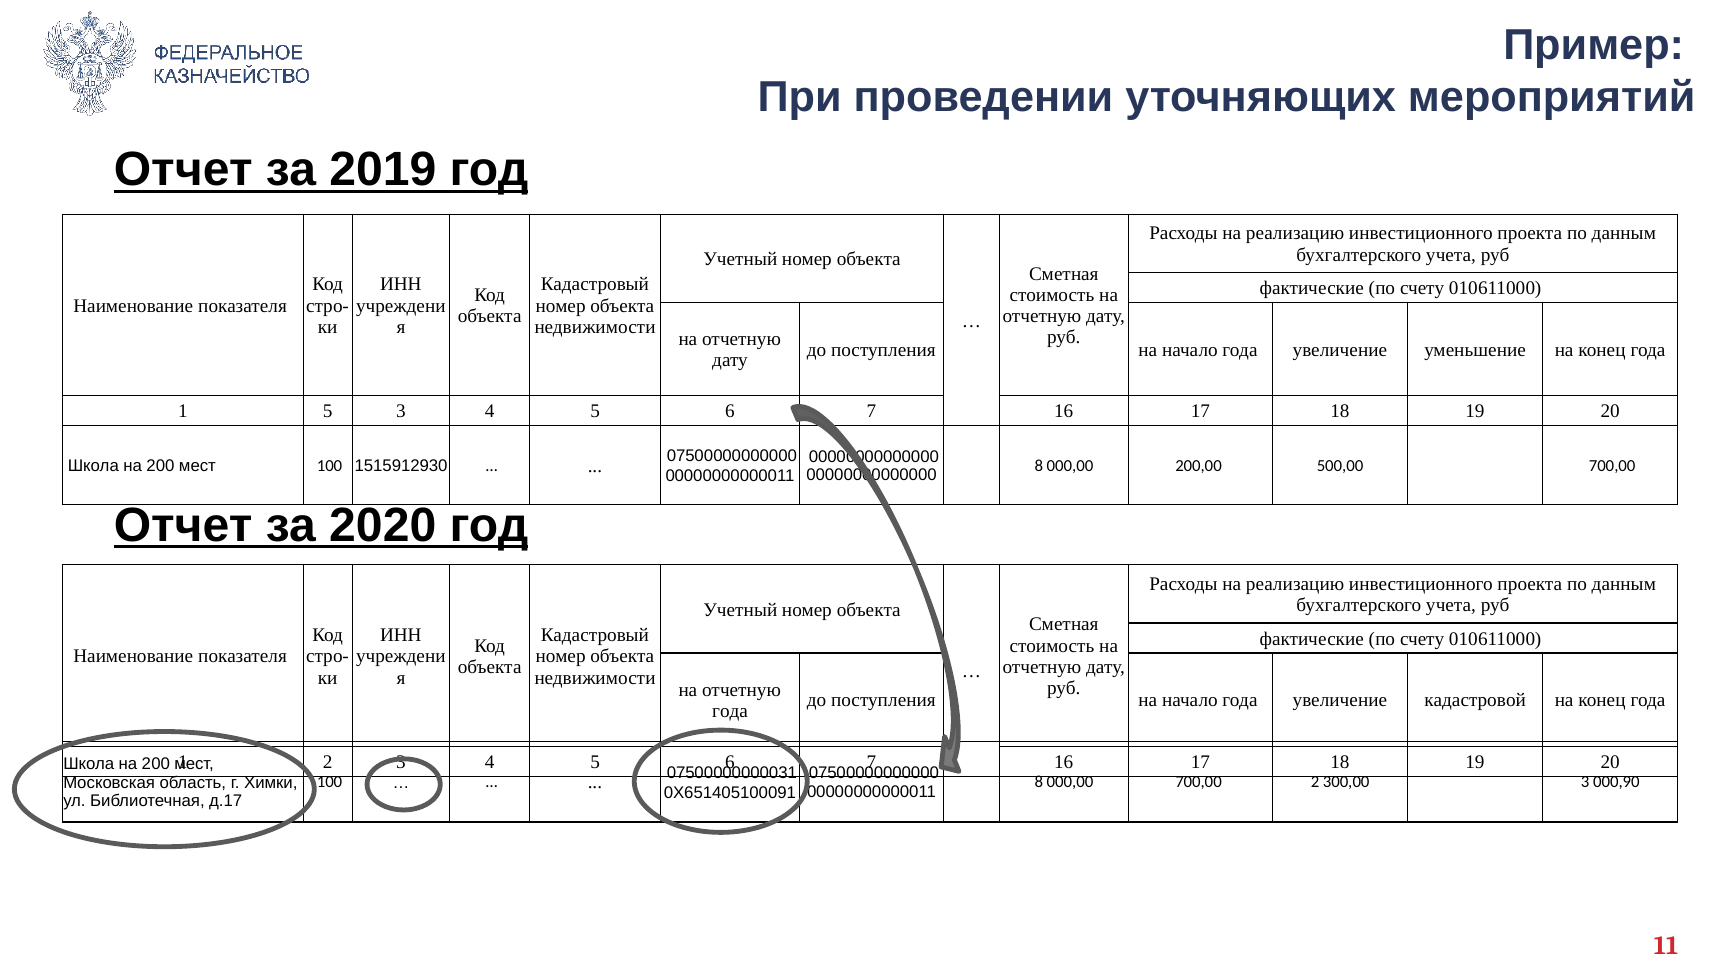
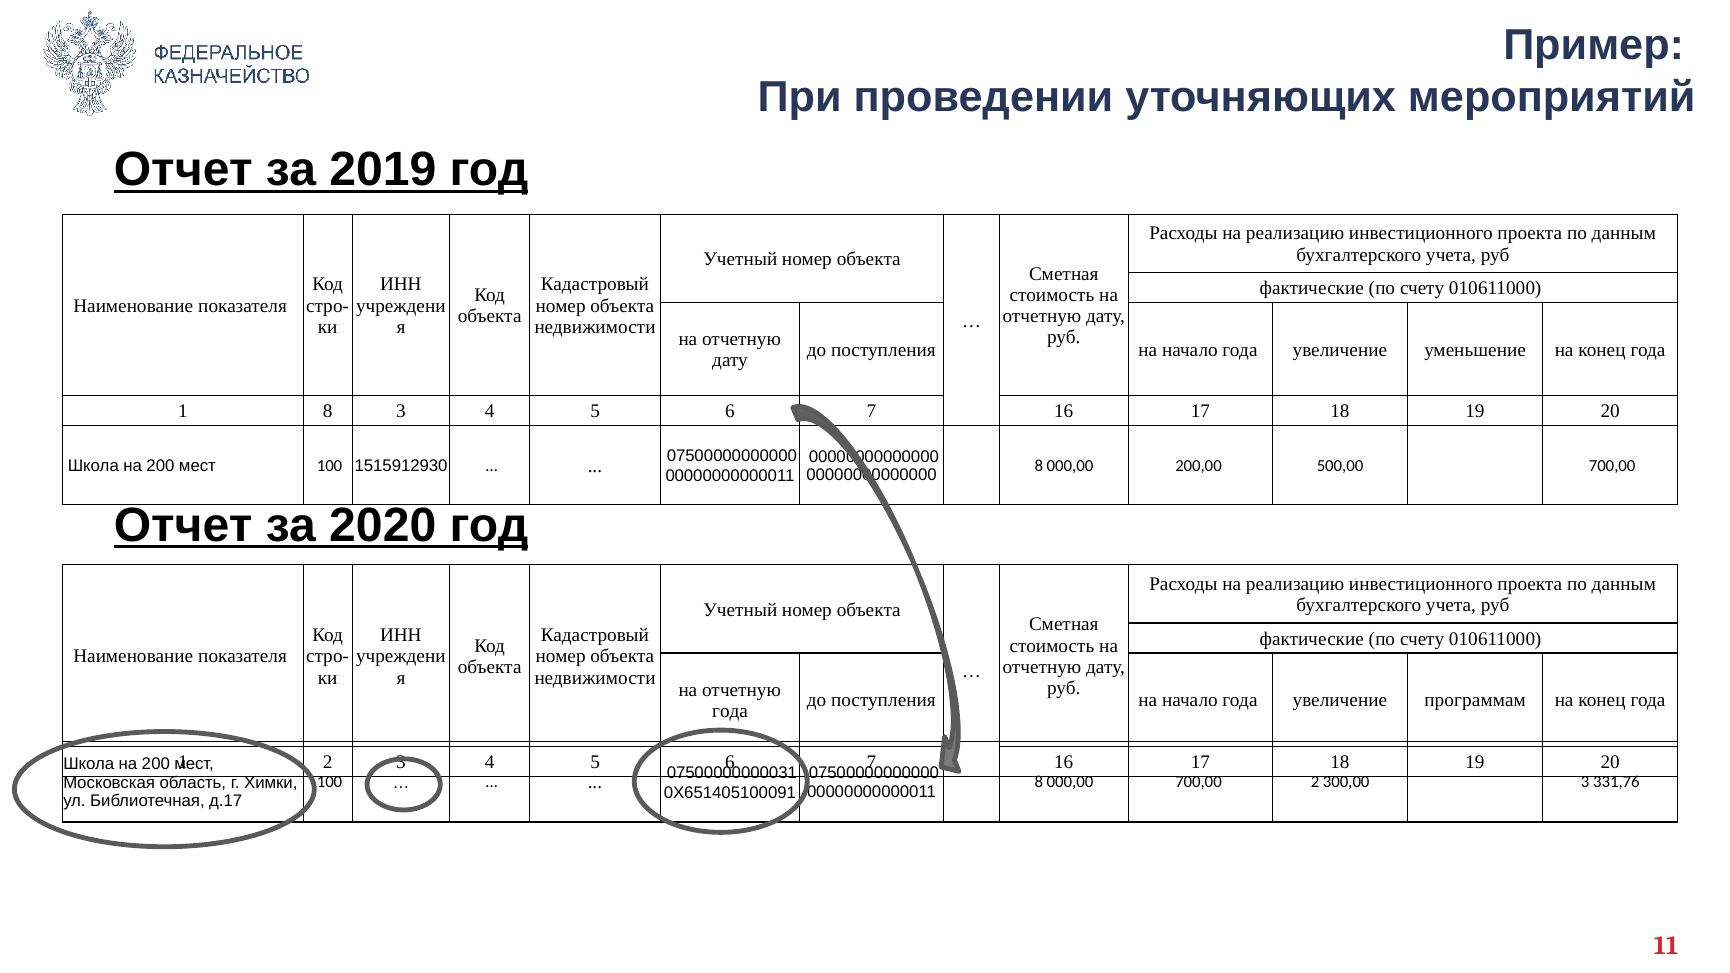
1 5: 5 -> 8 (328, 411)
кадастровой: кадастровой -> программам (1475, 701)
000,90: 000,90 -> 331,76 (1616, 782)
